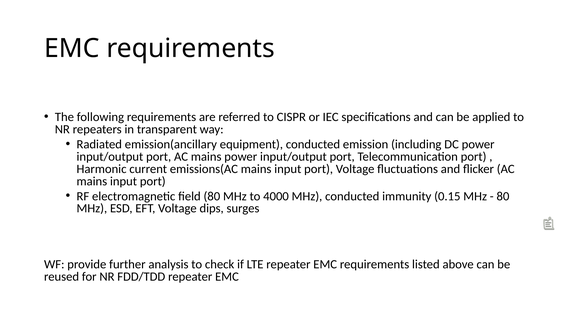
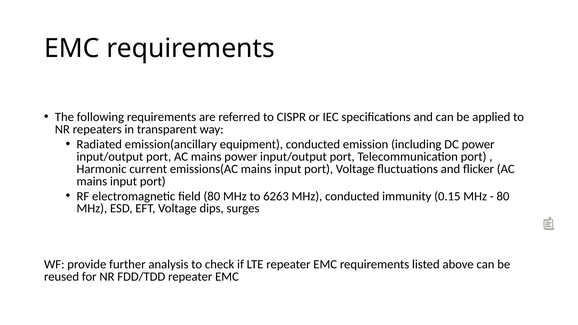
4000: 4000 -> 6263 (276, 196)
